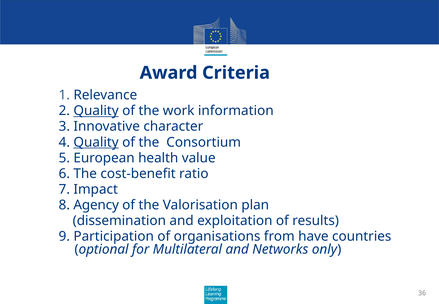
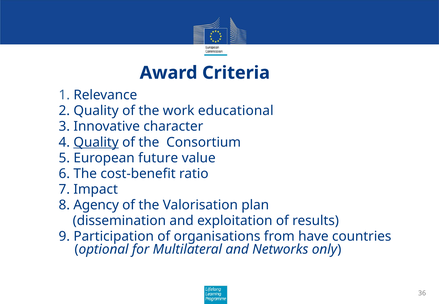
Quality underline: present -> none (96, 111)
information: information -> educational (236, 111)
health: health -> future (158, 158)
